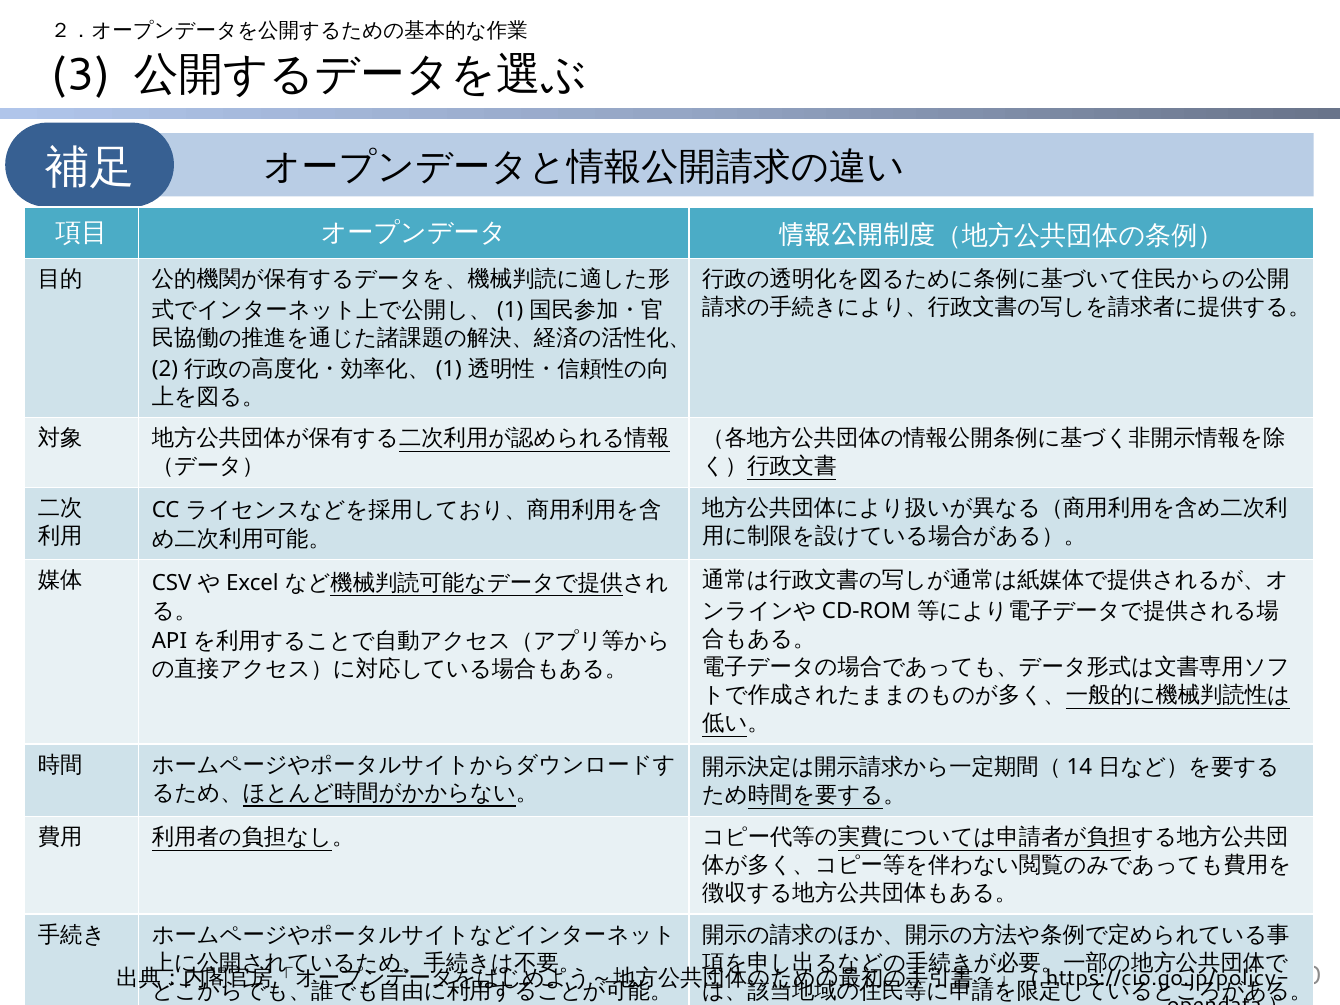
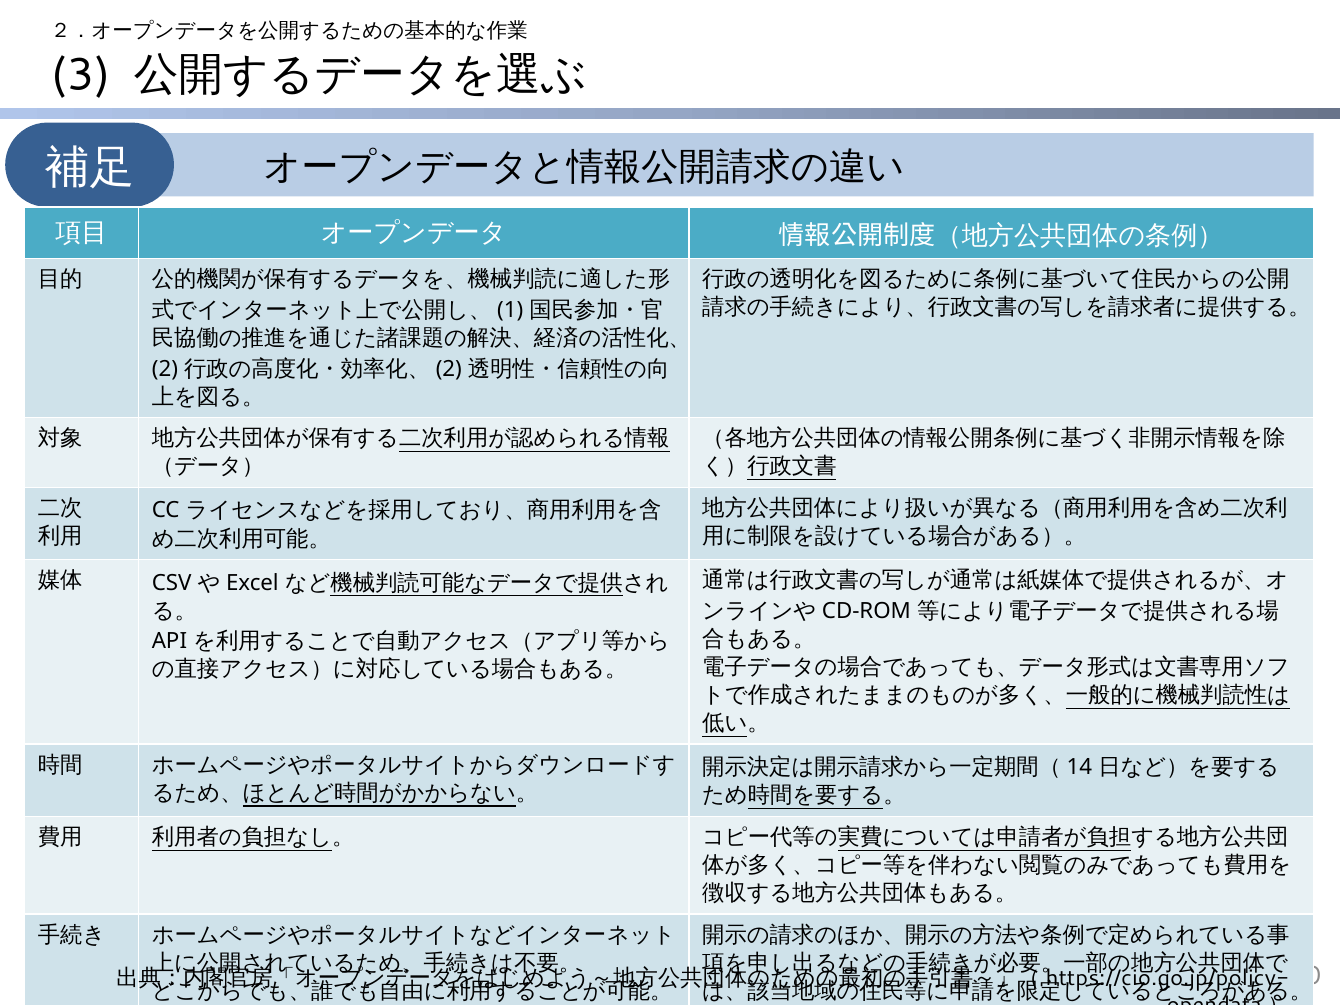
1: 1 -> 2 (449, 369)
